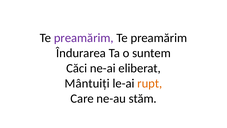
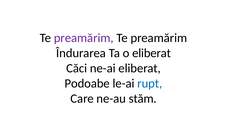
o suntem: suntem -> eliberat (152, 53)
Mântuiți: Mântuiți -> Podoabe (87, 83)
rupt colour: orange -> blue (150, 83)
